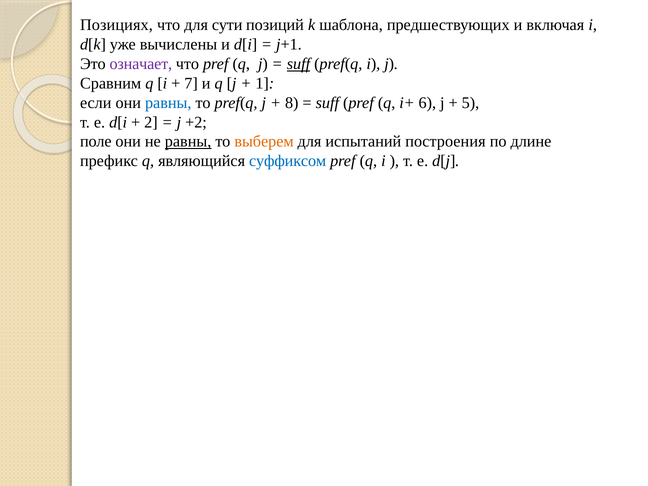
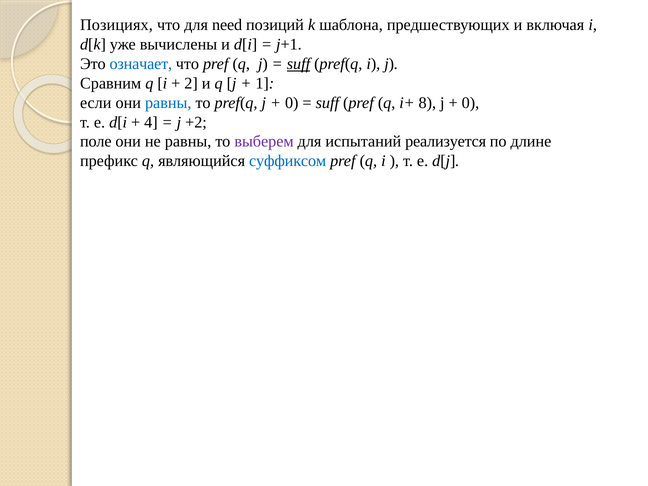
сути: сути -> need (227, 25)
означает colour: purple -> blue (141, 64)
7: 7 -> 2 (191, 83)
8: 8 -> 0 (292, 103)
6: 6 -> 8 (427, 103)
5: 5 -> 0 (470, 103)
2: 2 -> 4 (151, 122)
равны underline: present -> none (188, 142)
выберем colour: orange -> purple (264, 142)
построения: построения -> реализуется (446, 142)
